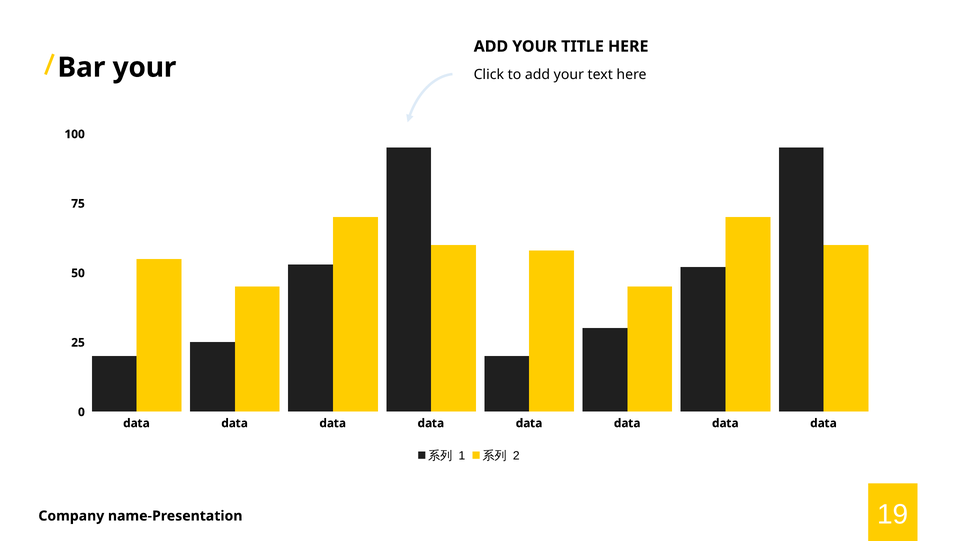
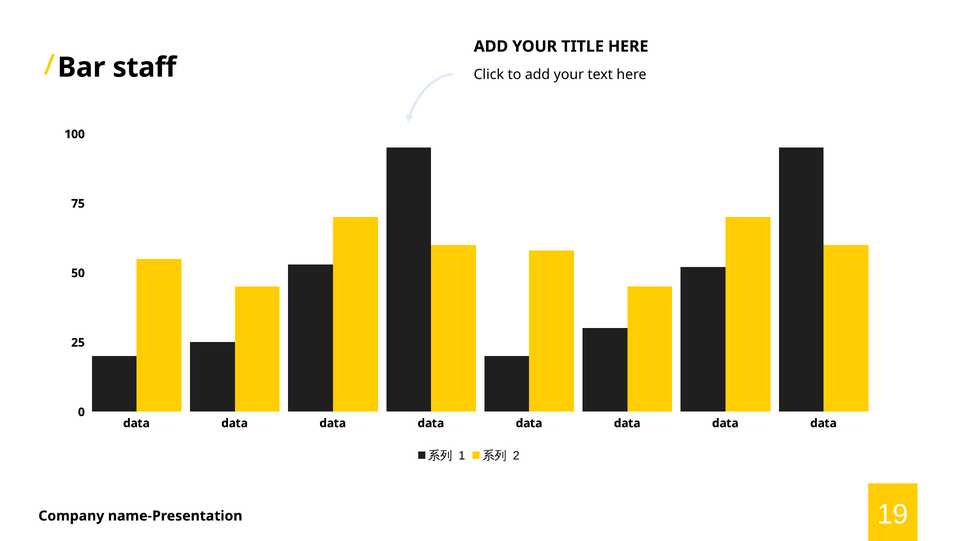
Bar your: your -> staff (144, 67)
